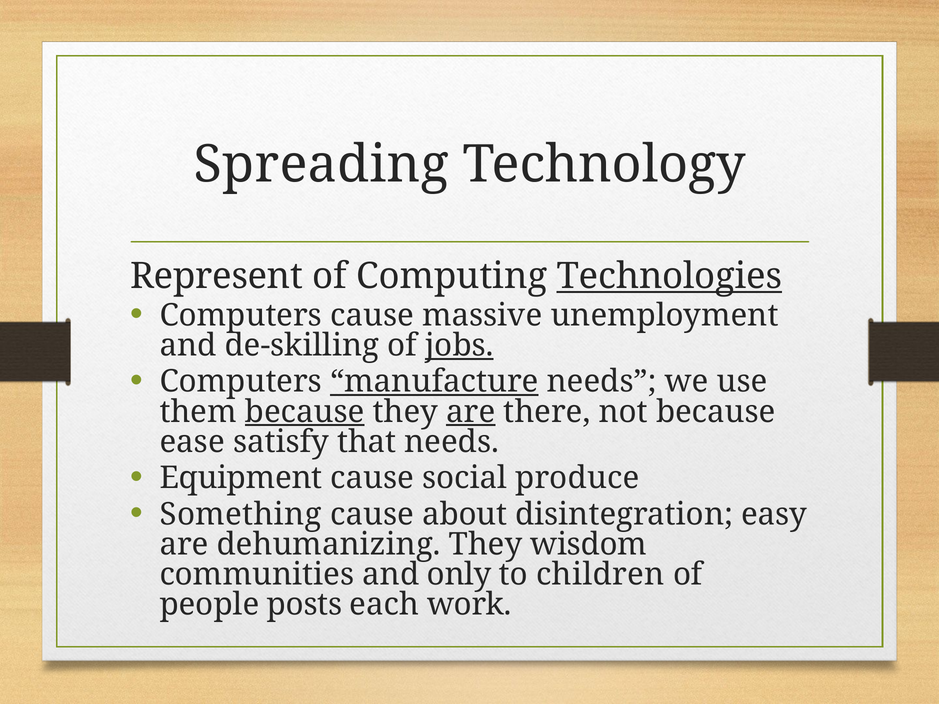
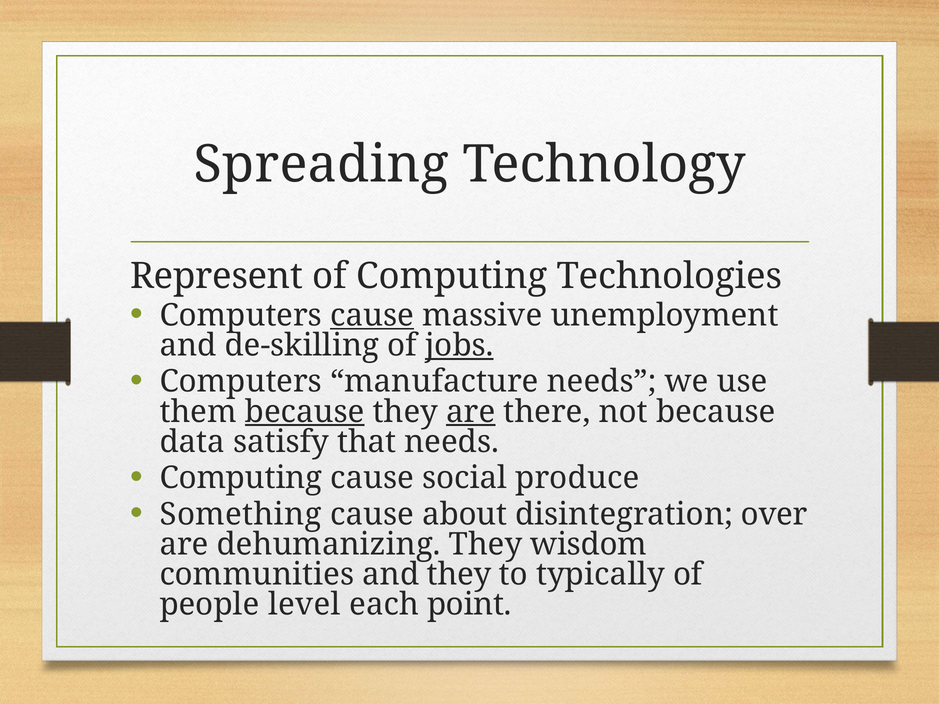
Technologies underline: present -> none (669, 276)
cause underline: none -> present (372, 315)
manufacture underline: present -> none (434, 382)
ease: ease -> data (192, 442)
Equipment: Equipment -> Computing (241, 478)
easy: easy -> over (774, 515)
and only: only -> they (459, 575)
children: children -> typically (600, 575)
posts: posts -> level (304, 605)
work: work -> point (469, 605)
